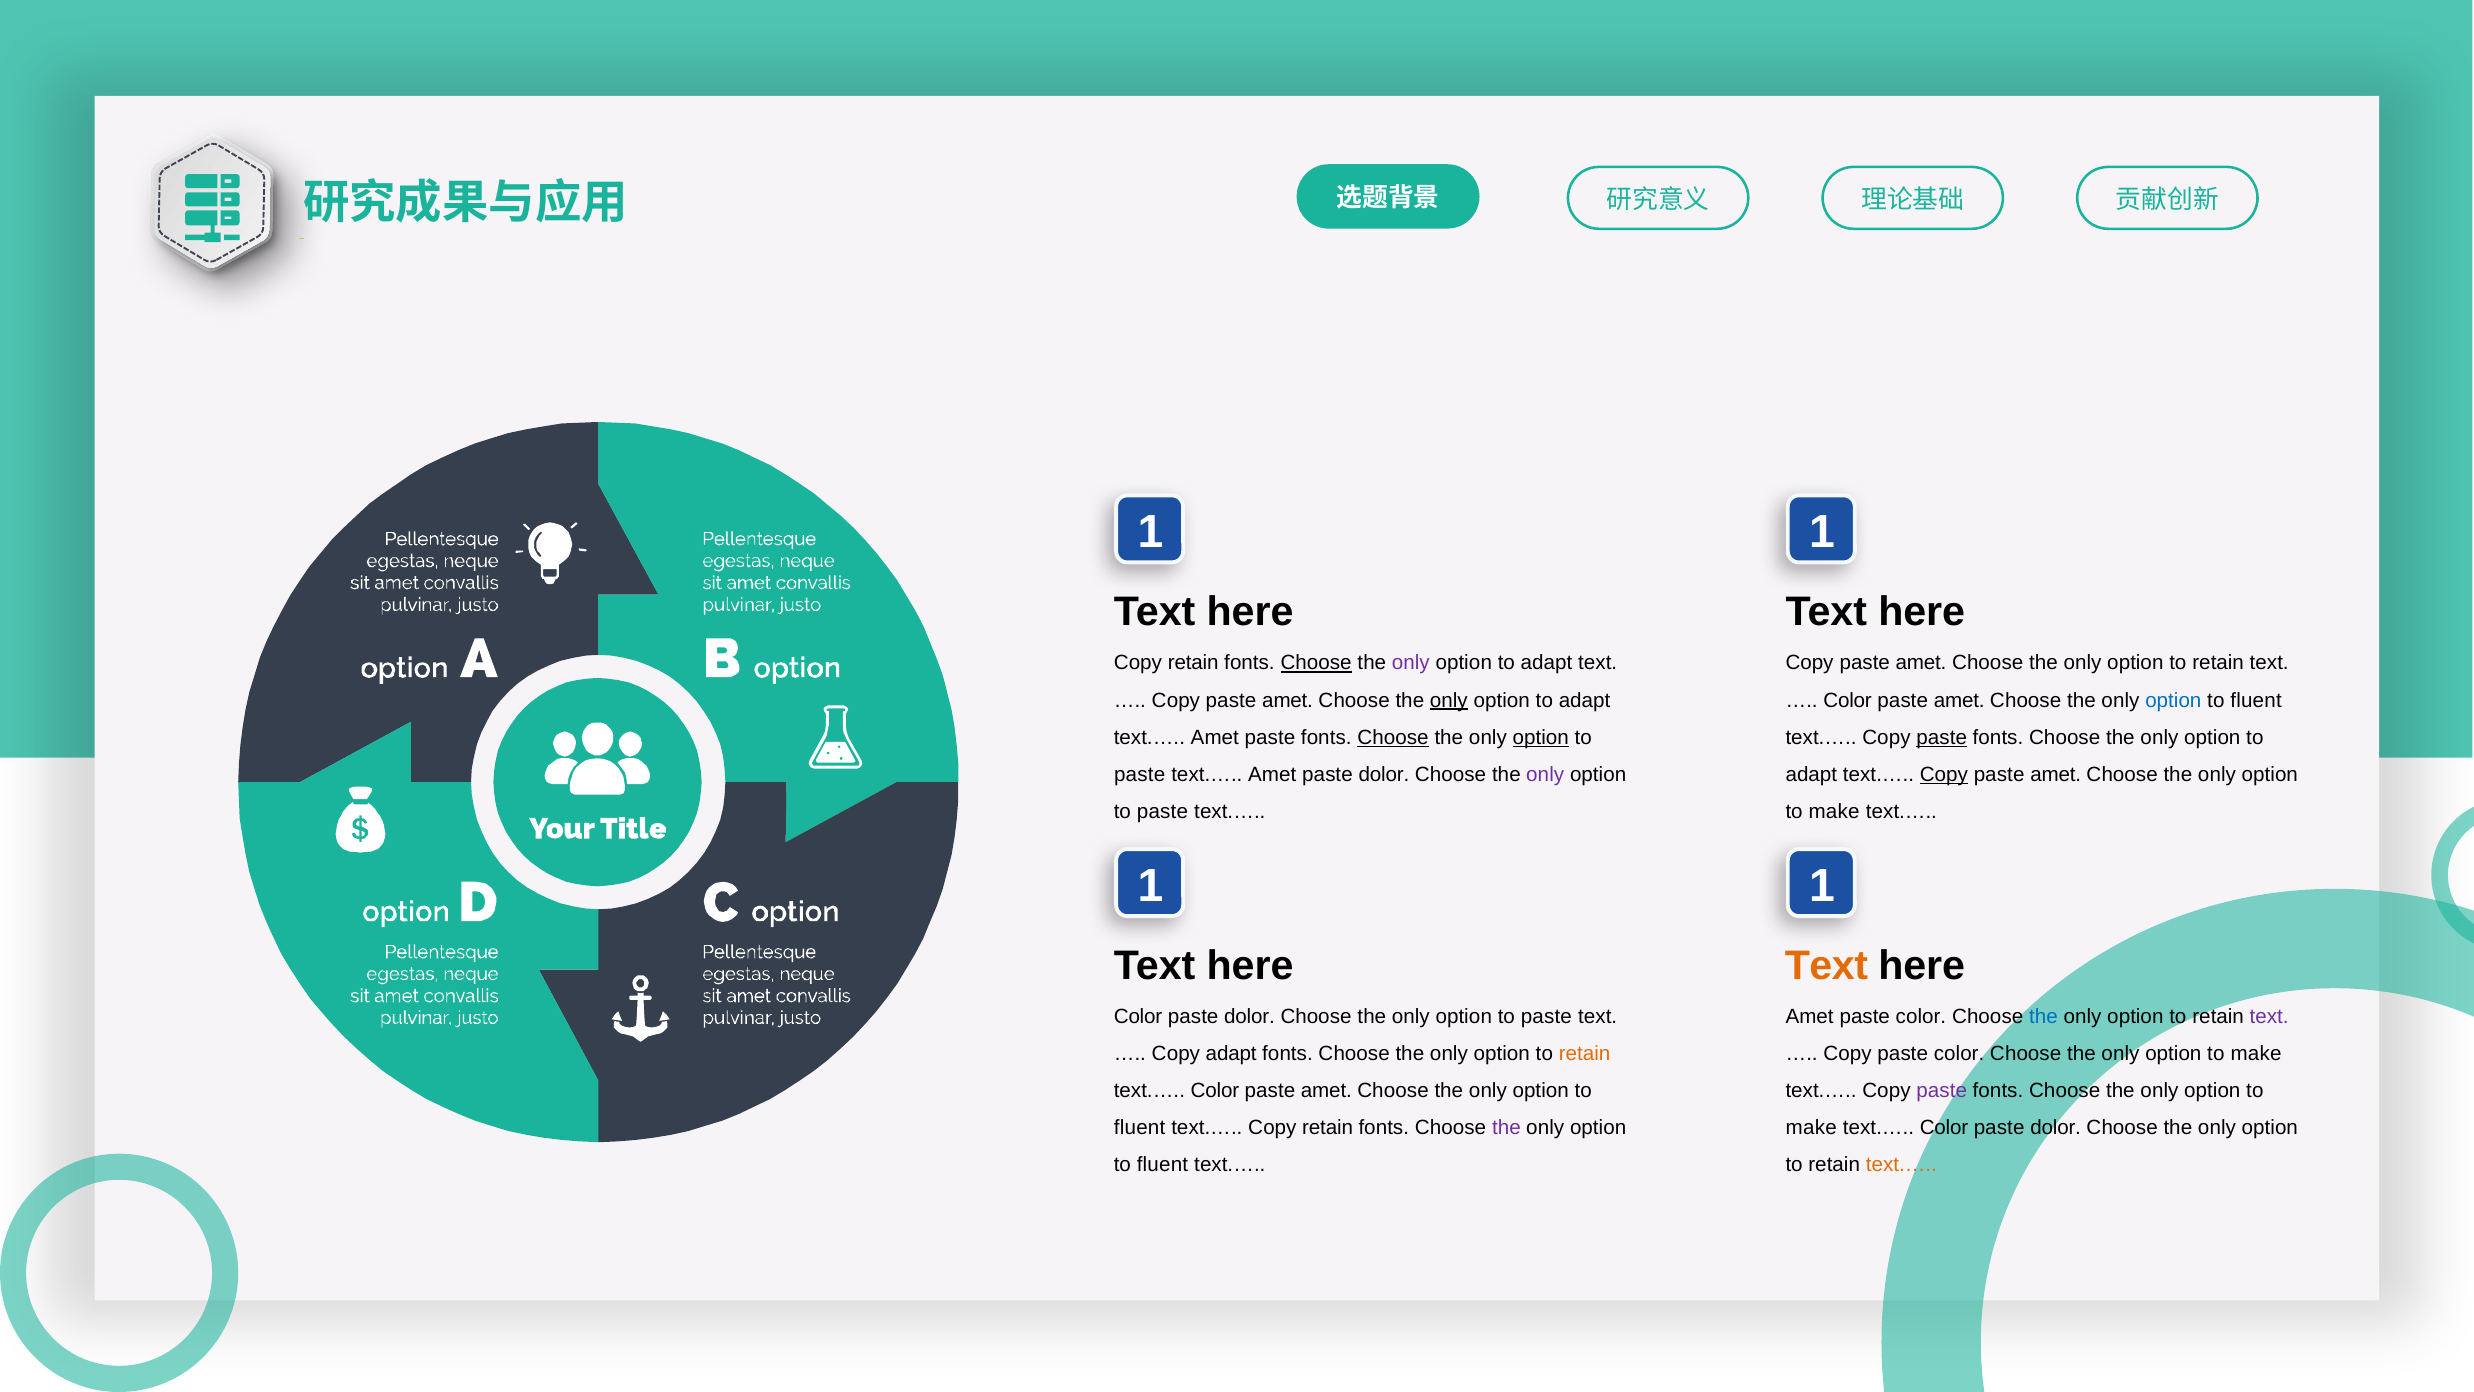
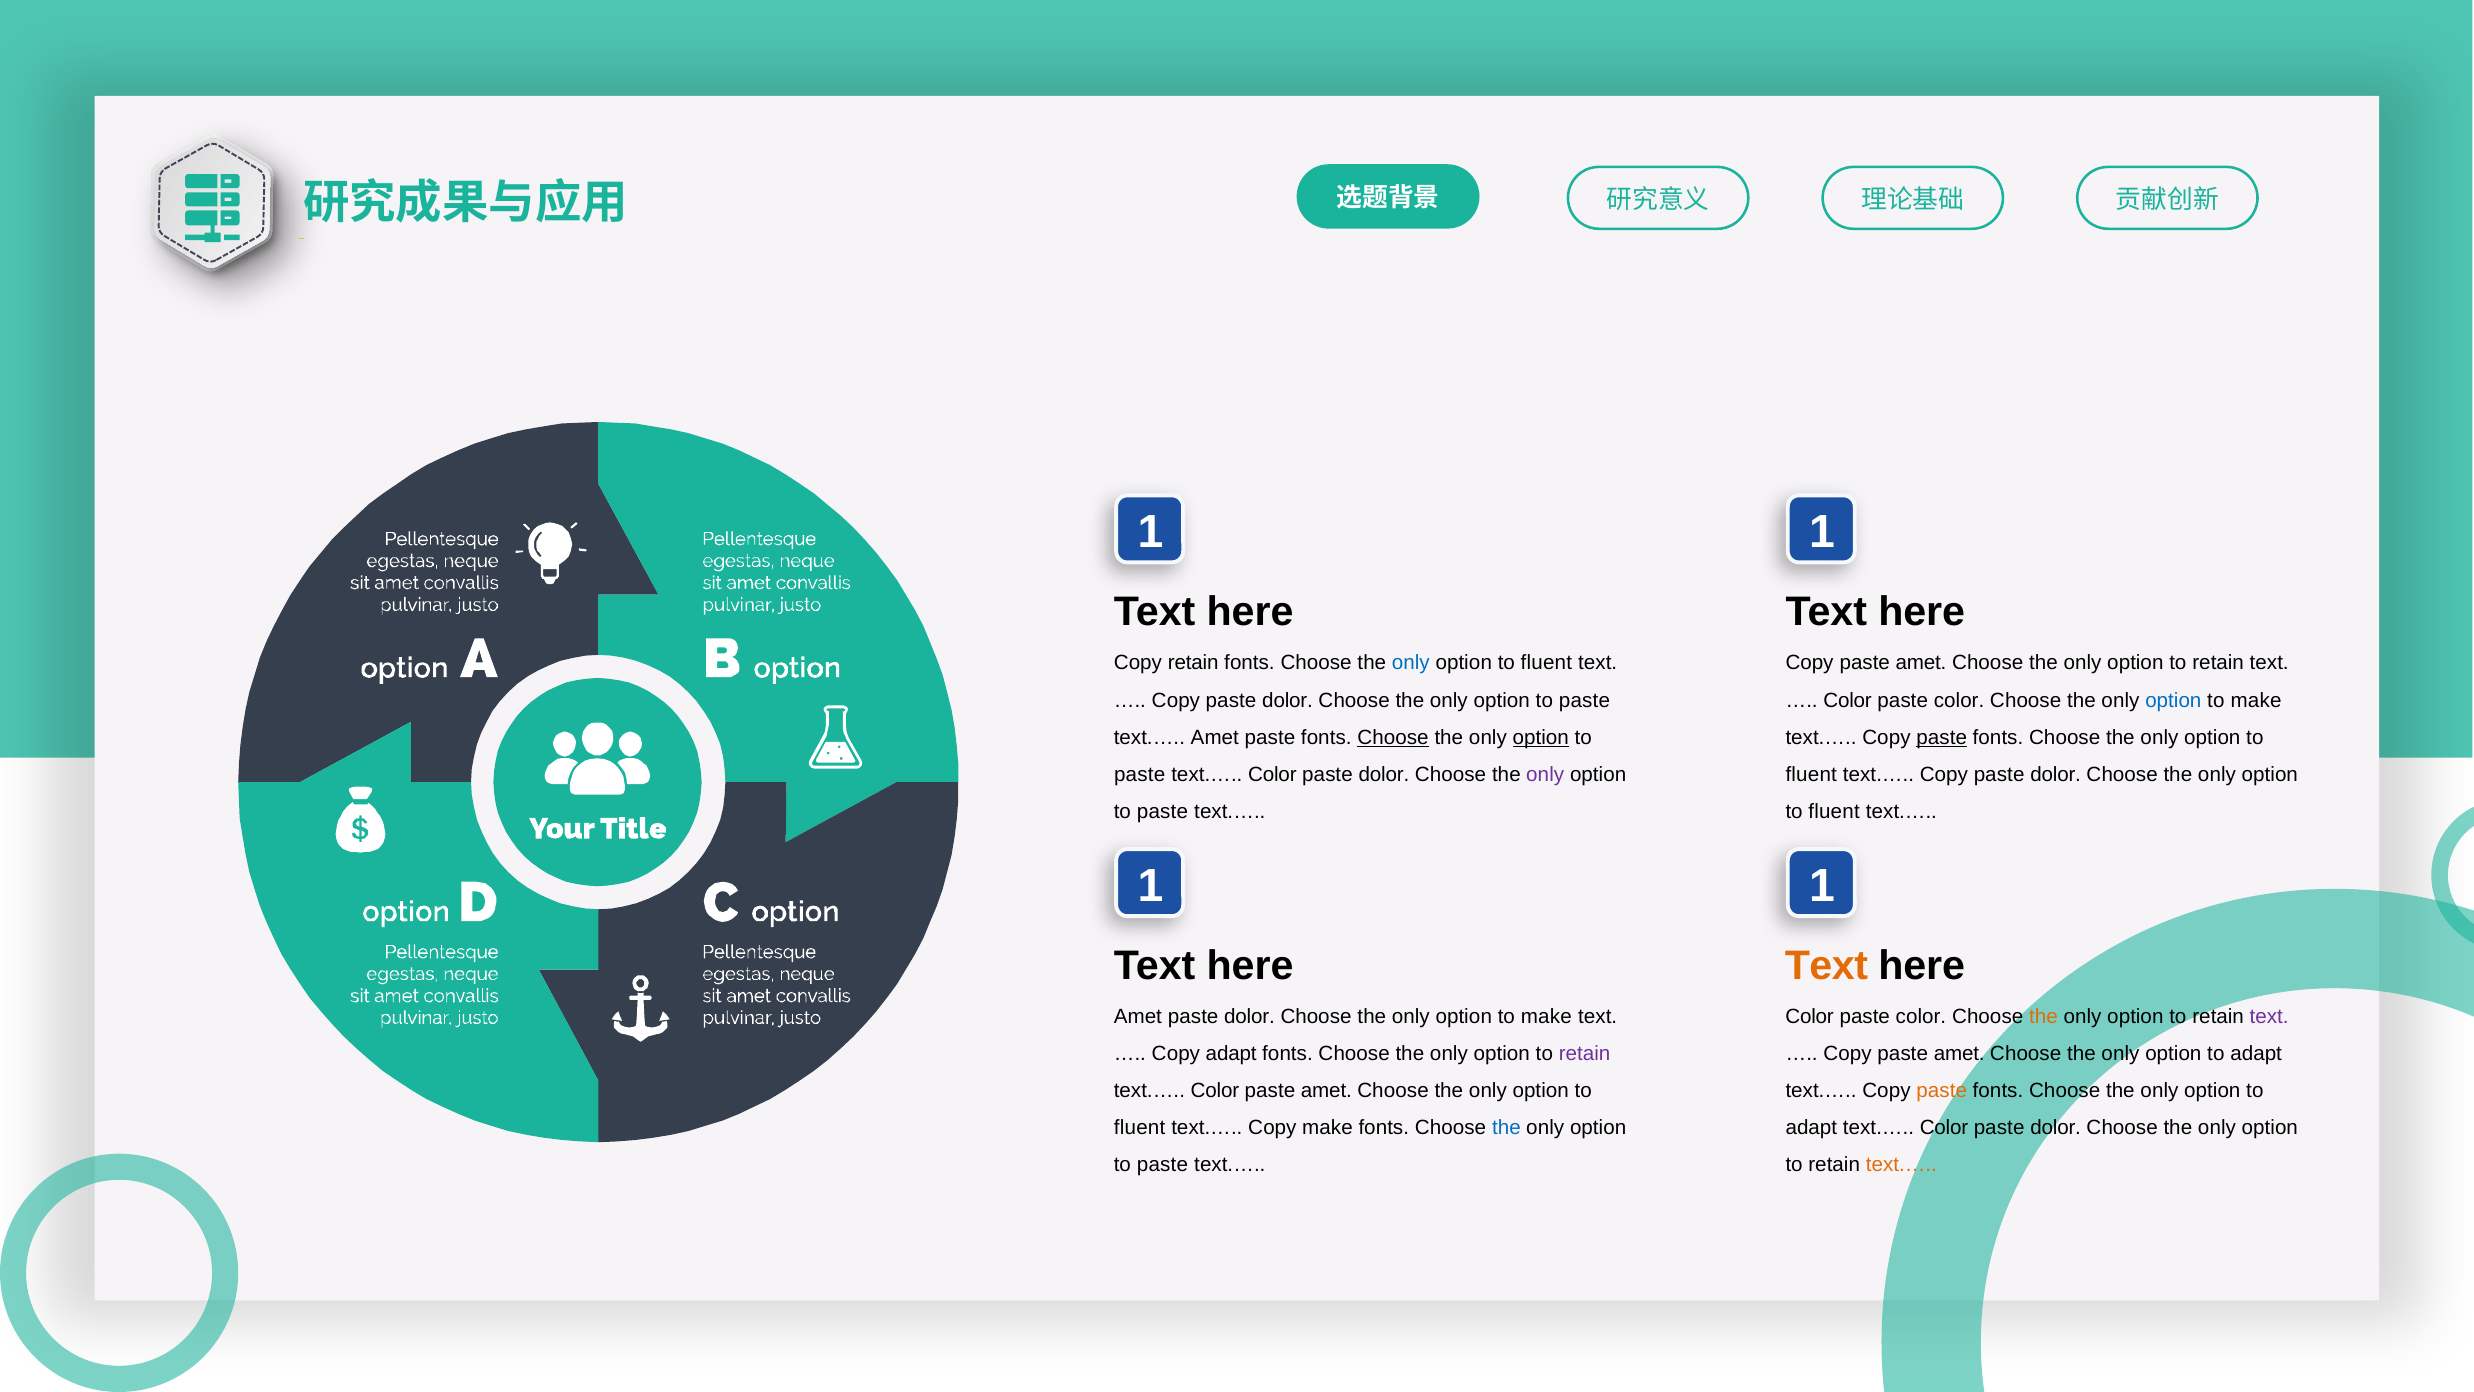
Choose underline: present -> none (1316, 663)
only colour: purple -> blue (1411, 663)
adapt: adapt -> fluent (1546, 663)
amet: amet -> dolor (1288, 700)
only underline: present -> none (1449, 700)
adapt: adapt -> paste (1584, 700)
amet: amet -> color (1959, 700)
fluent: fluent -> make (2256, 700)
Amet: Amet -> Color (1272, 774)
adapt: adapt -> fluent (1811, 774)
Copy underline: present -> none (1944, 774)
amet: amet -> dolor (2056, 774)
make: make -> fluent (1834, 811)
Color: Color -> Amet (1138, 1017)
paste: paste -> make (1546, 1017)
Amet: Amet -> Color (1810, 1017)
the colour: blue -> orange (2043, 1017)
retain colour: orange -> purple (1585, 1054)
color: color -> amet (1959, 1054)
make: make -> adapt (2256, 1054)
paste colour: purple -> orange (1942, 1091)
text.… Copy retain: retain -> make (1327, 1128)
the colour: purple -> blue (1506, 1128)
make: make -> adapt (1811, 1128)
fluent: fluent -> paste (1162, 1165)
